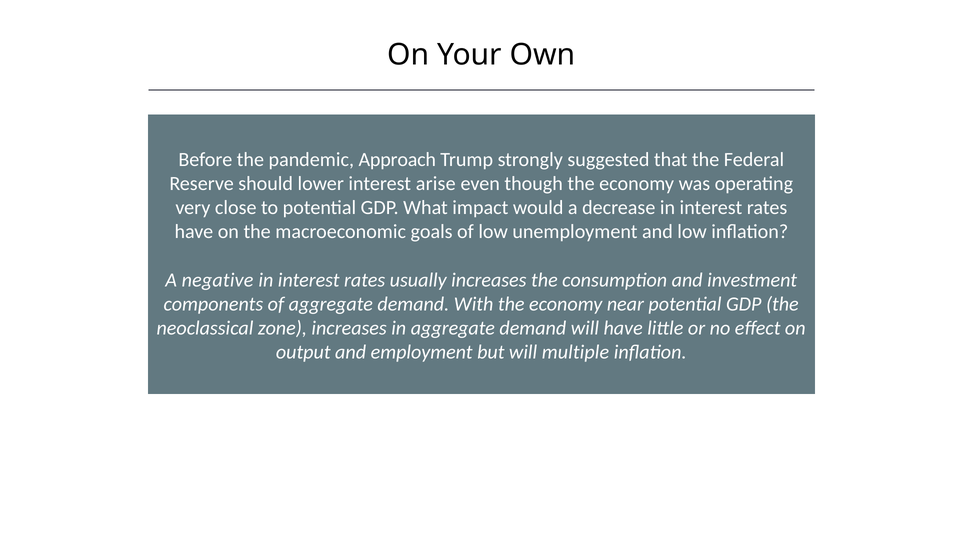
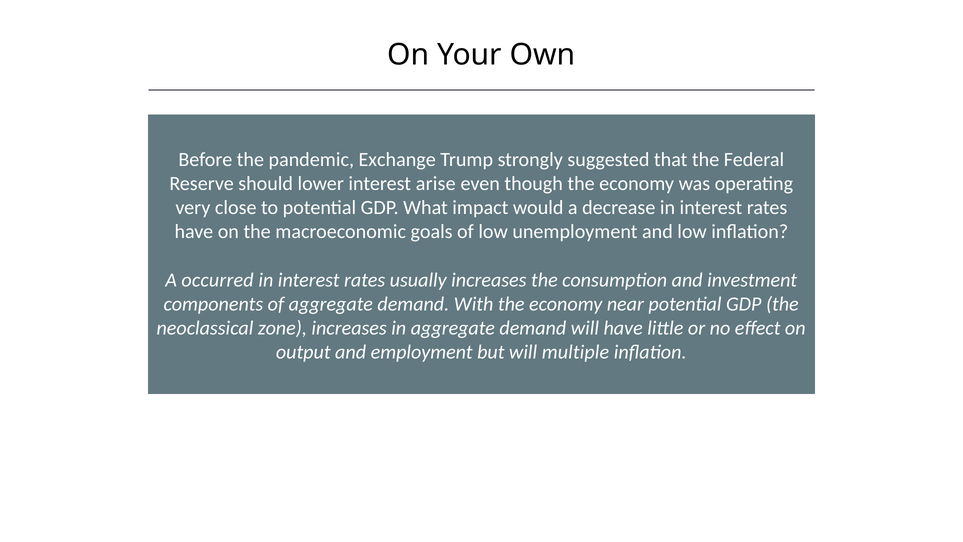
Approach: Approach -> Exchange (397, 159)
negative: negative -> occurred (218, 280)
